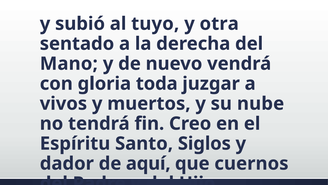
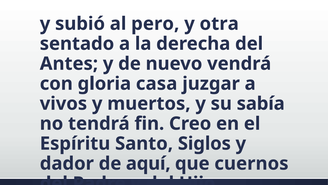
tuyo: tuyo -> pero (155, 24)
Mano: Mano -> Antes (69, 63)
toda: toda -> casa (157, 83)
nube: nube -> sabía (261, 103)
